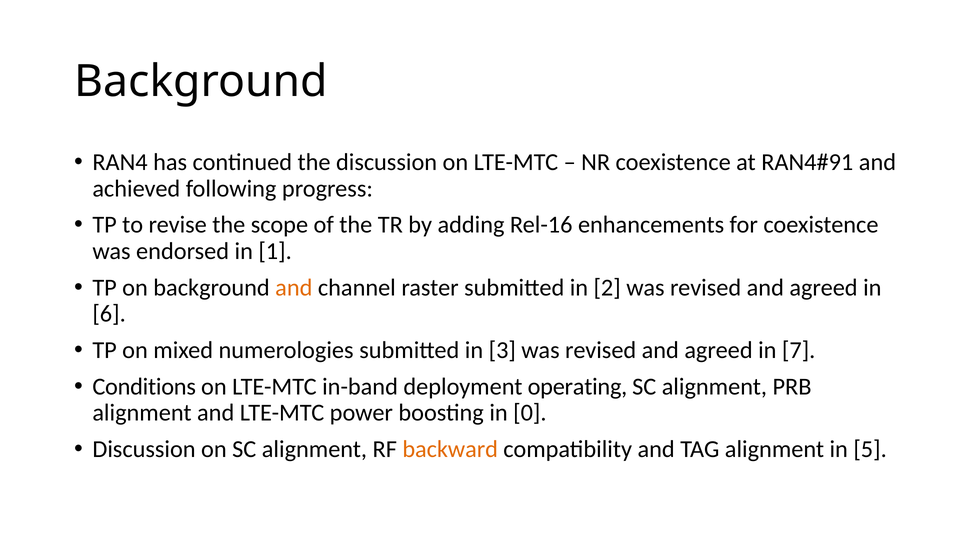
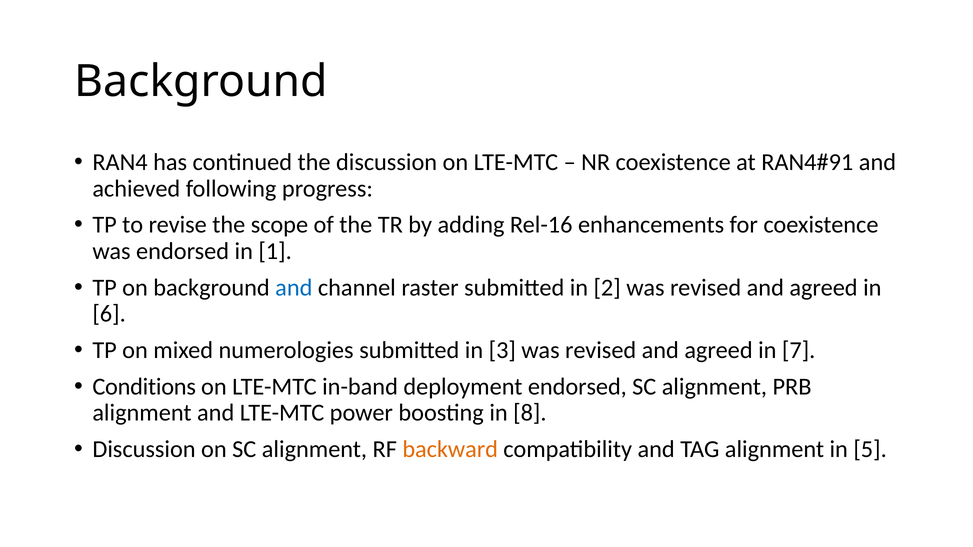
and colour: orange -> blue (294, 288)
deployment operating: operating -> endorsed (577, 387)
0: 0 -> 8 (530, 413)
